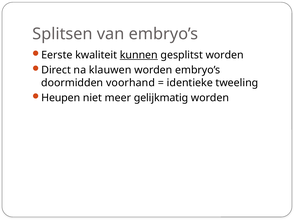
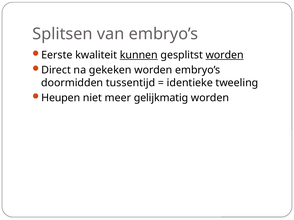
worden underline: none -> present (225, 55)
klauwen: klauwen -> gekeken (110, 70)
voorhand: voorhand -> tussentijd (131, 83)
